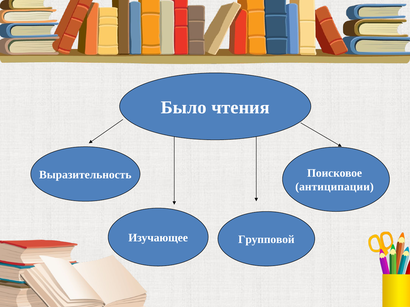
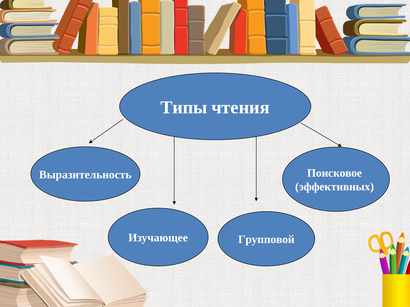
Было: Было -> Типы (184, 108)
антиципации: антиципации -> эффективных (335, 187)
